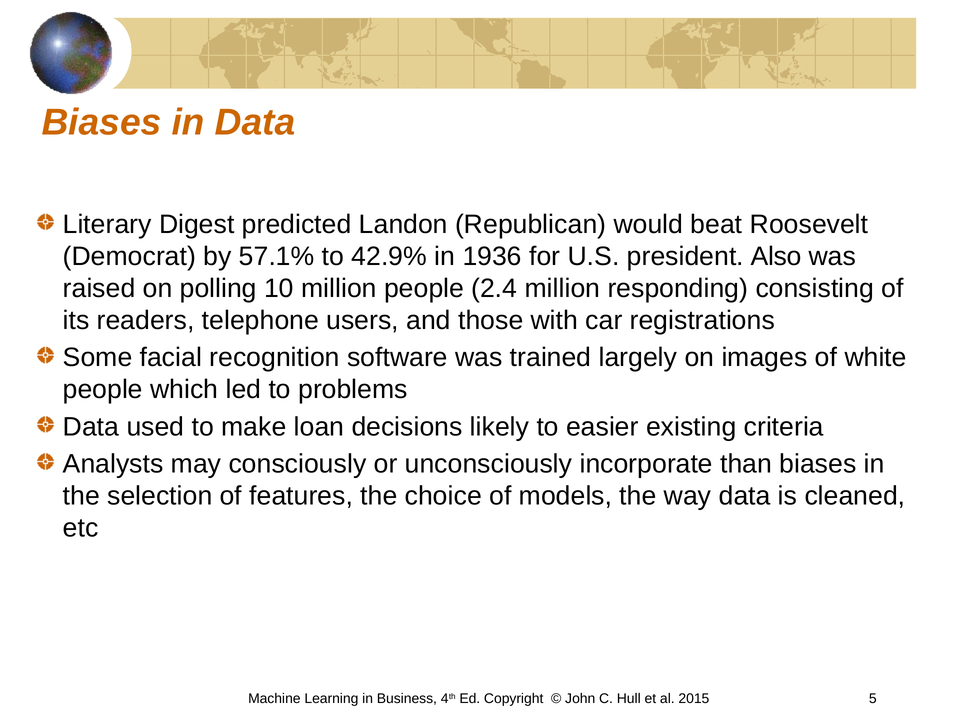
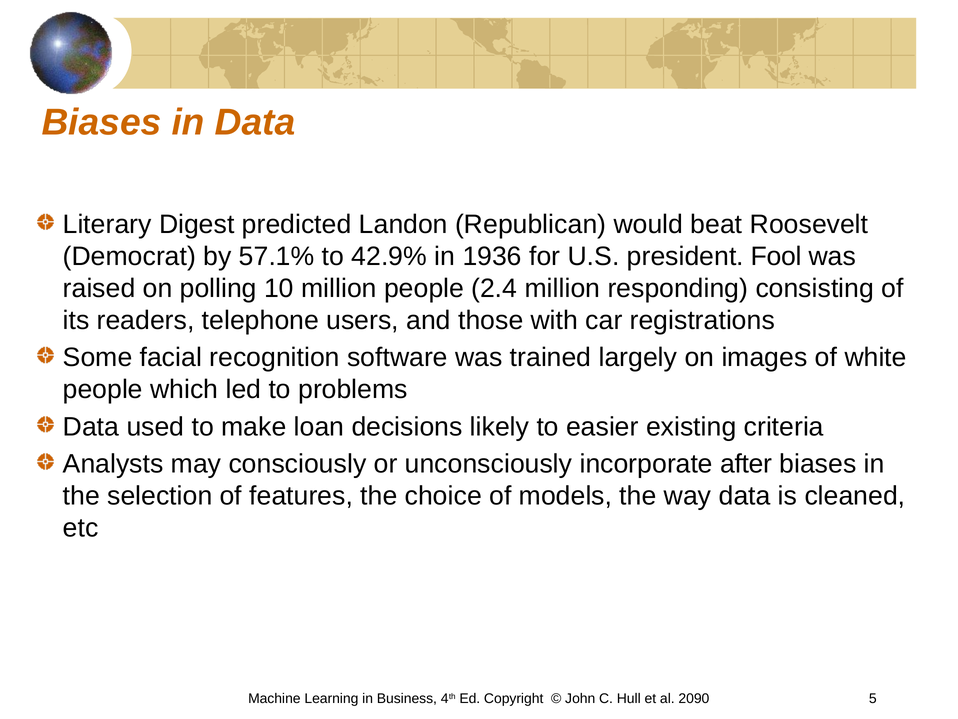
Also: Also -> Fool (776, 256)
than: than -> after (746, 464)
2015: 2015 -> 2090 (694, 698)
